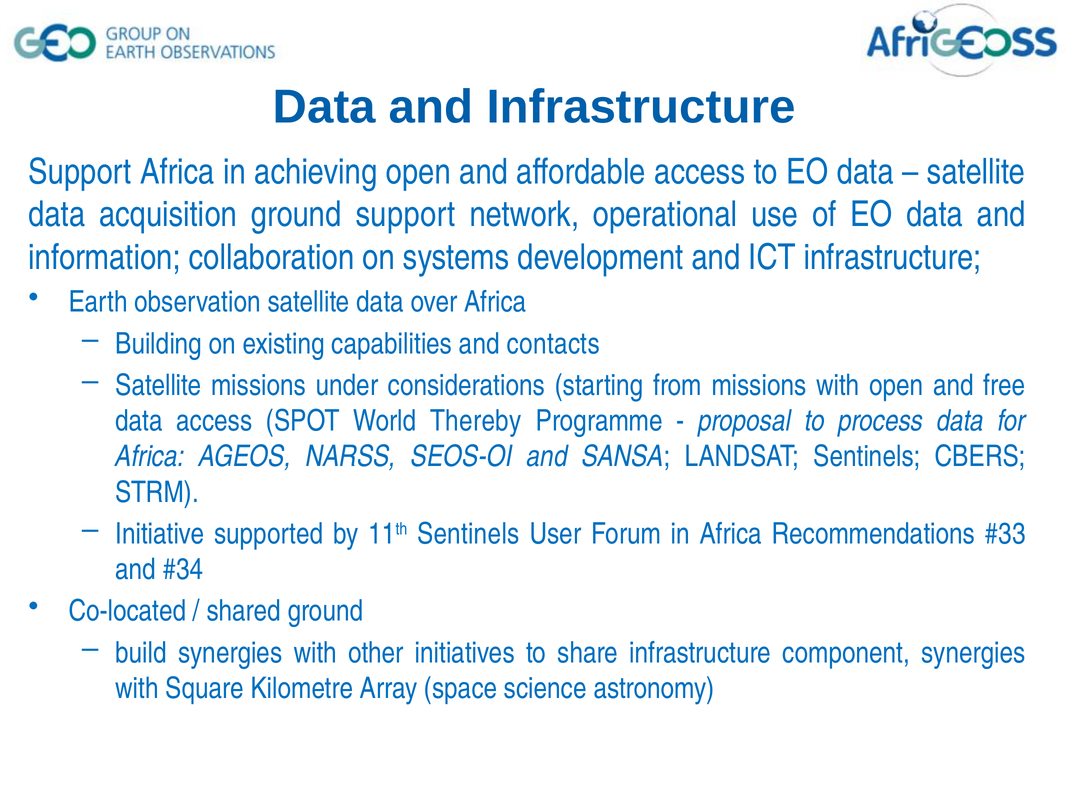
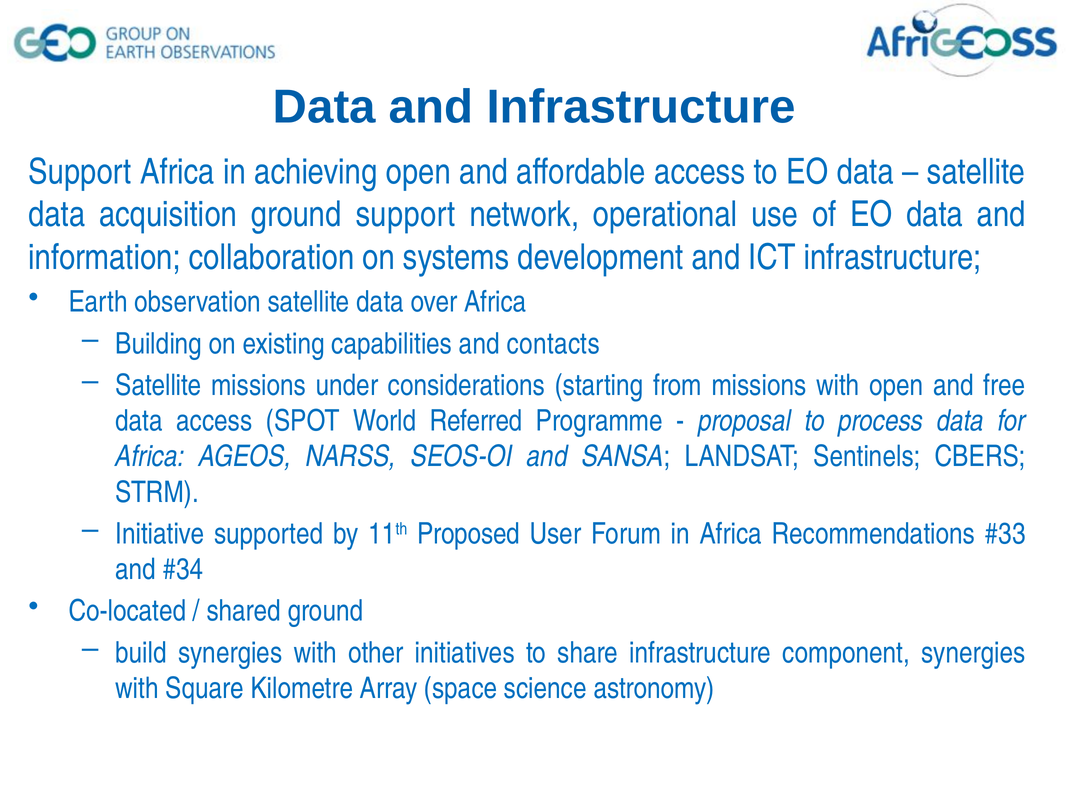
Thereby: Thereby -> Referred (476, 421)
11th Sentinels: Sentinels -> Proposed (469, 534)
